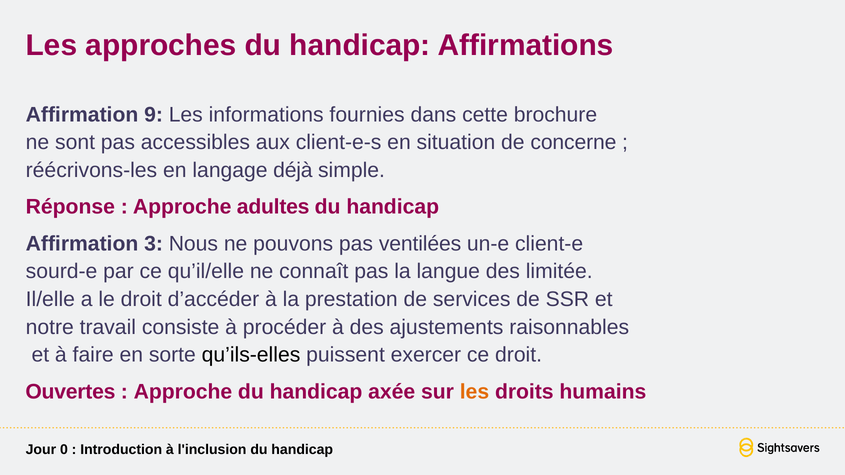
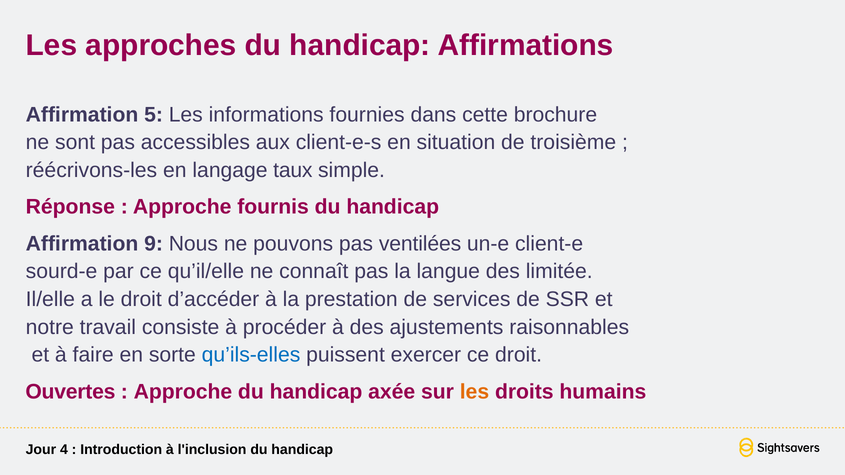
9: 9 -> 5 (154, 115)
concerne: concerne -> troisième (573, 142)
déjà: déjà -> taux (293, 170)
adultes: adultes -> fournis (273, 207)
3: 3 -> 9 (154, 244)
qu’ils-elles colour: black -> blue (251, 355)
0: 0 -> 4 (64, 450)
